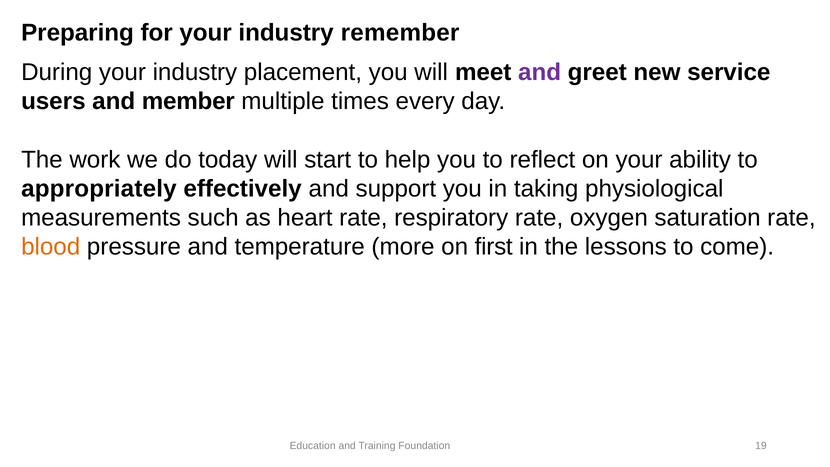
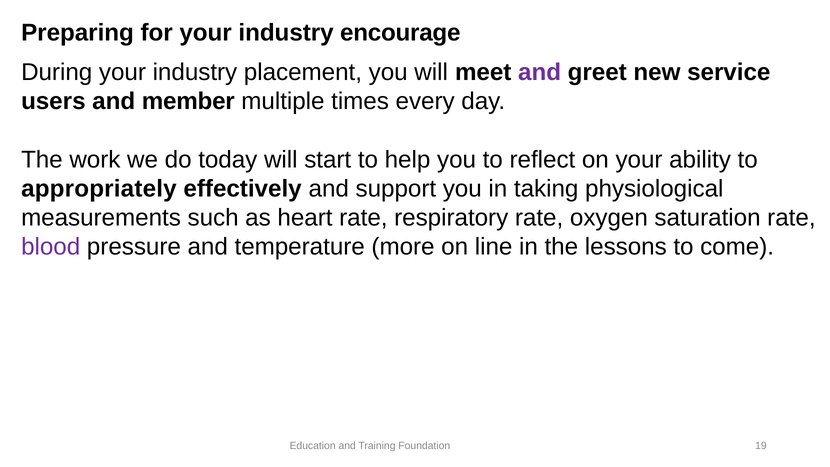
remember: remember -> encourage (400, 33)
blood colour: orange -> purple (51, 247)
first: first -> line (494, 247)
